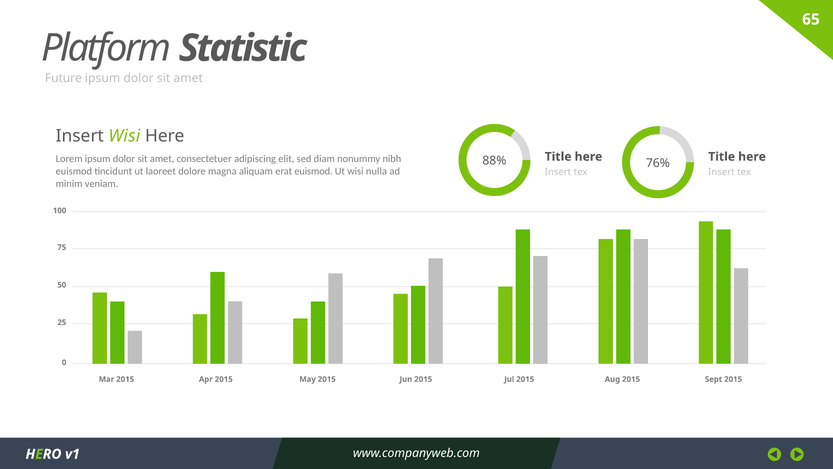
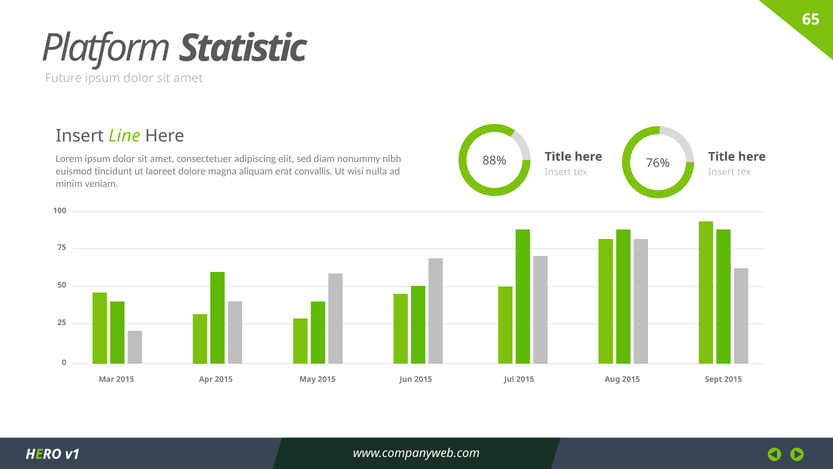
Insert Wisi: Wisi -> Line (124, 136)
erat euismod: euismod -> convallis (314, 171)
